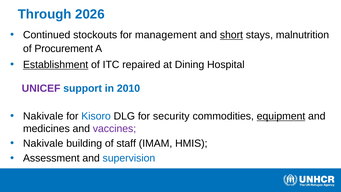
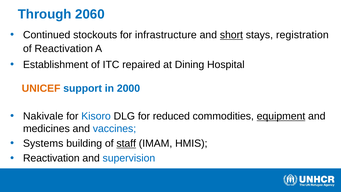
2026: 2026 -> 2060 (90, 14)
management: management -> infrastructure (166, 35)
malnutrition: malnutrition -> registration (302, 35)
of Procurement: Procurement -> Reactivation (64, 49)
Establishment underline: present -> none (56, 65)
UNICEF colour: purple -> orange (41, 88)
2010: 2010 -> 2000 (128, 88)
security: security -> reduced (171, 116)
vaccines colour: purple -> blue (114, 129)
Nakivale: Nakivale -> Systems (43, 143)
staff underline: none -> present (126, 143)
Assessment: Assessment -> Reactivation (51, 158)
